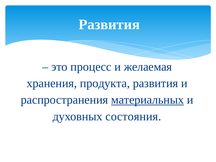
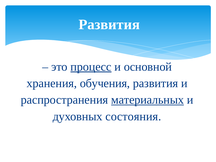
процесс underline: none -> present (91, 67)
желаемая: желаемая -> основной (148, 67)
продукта: продукта -> обучения (105, 83)
